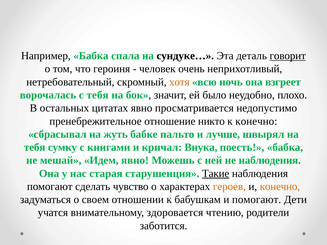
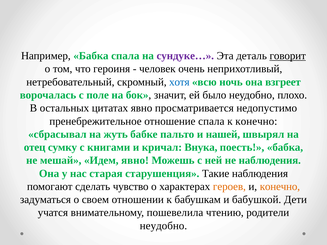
сундуке… colour: black -> purple (185, 56)
хотя colour: orange -> blue (179, 82)
с тебя: тебя -> поле (98, 95)
отношение никто: никто -> спала (211, 121)
лучше: лучше -> нашей (223, 134)
тебя: тебя -> отец (35, 147)
Такие underline: present -> none (216, 174)
и помогают: помогают -> бабушкой (257, 200)
здоровается: здоровается -> пошевелила (175, 213)
заботится: заботится -> неудобно (163, 226)
